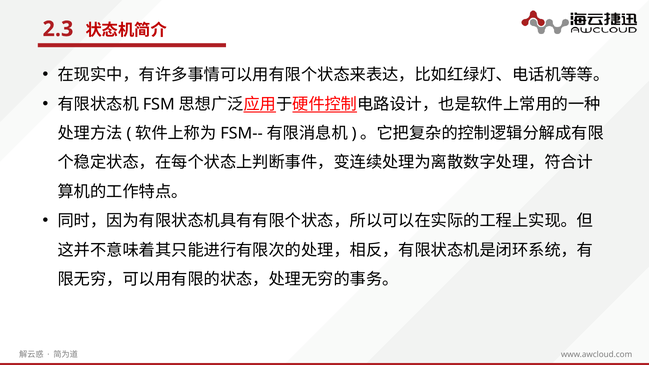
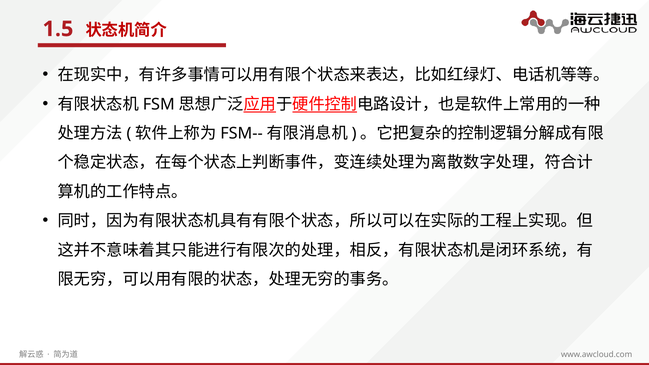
2.3: 2.3 -> 1.5 (58, 29)
